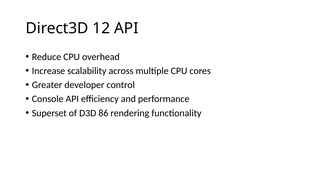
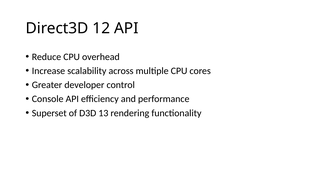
86: 86 -> 13 (103, 113)
